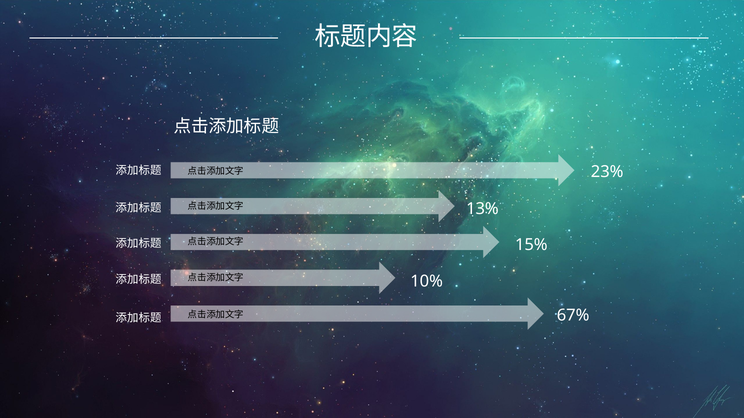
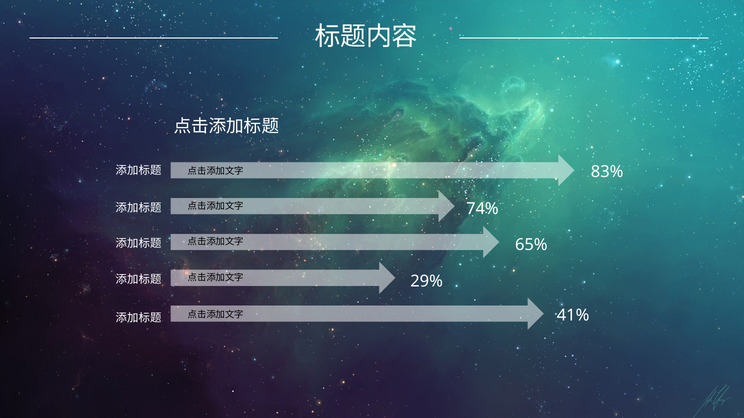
23%: 23% -> 83% (607, 172)
13%: 13% -> 74% (482, 209)
15%: 15% -> 65% (531, 245)
10%: 10% -> 29% (427, 281)
67%: 67% -> 41% (573, 316)
